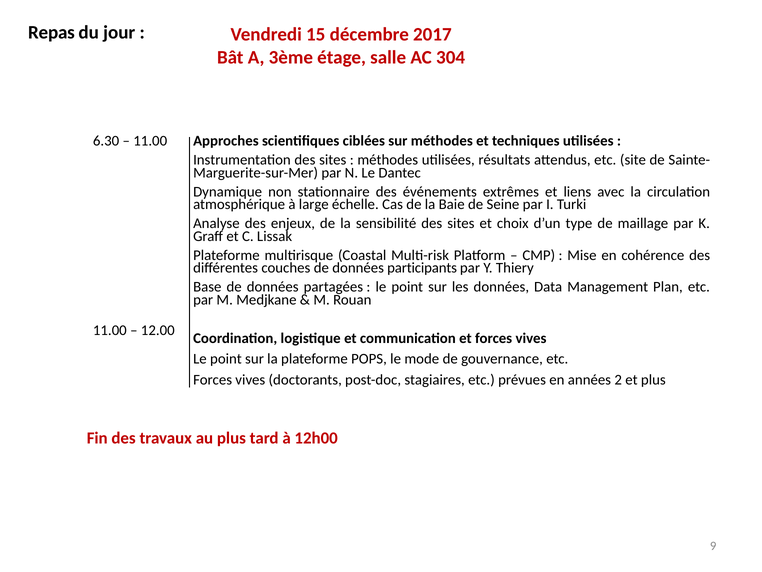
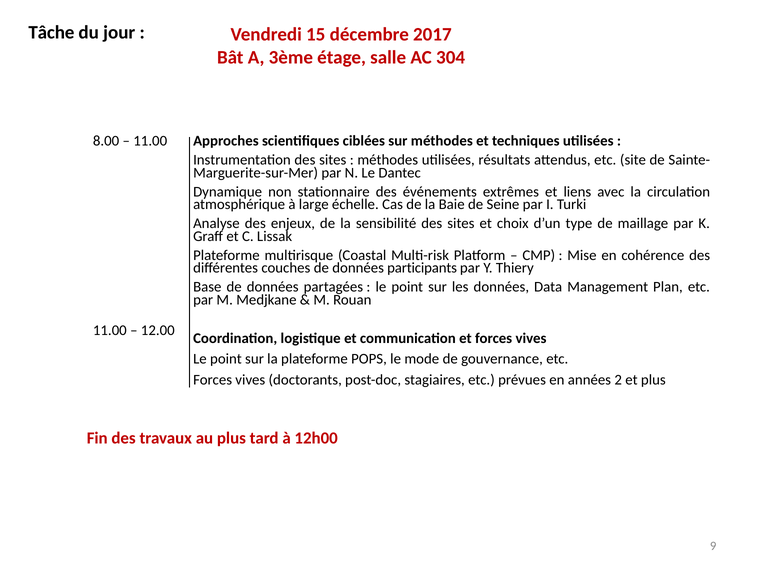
Repas: Repas -> Tâche (51, 32)
6.30: 6.30 -> 8.00 (106, 141)
